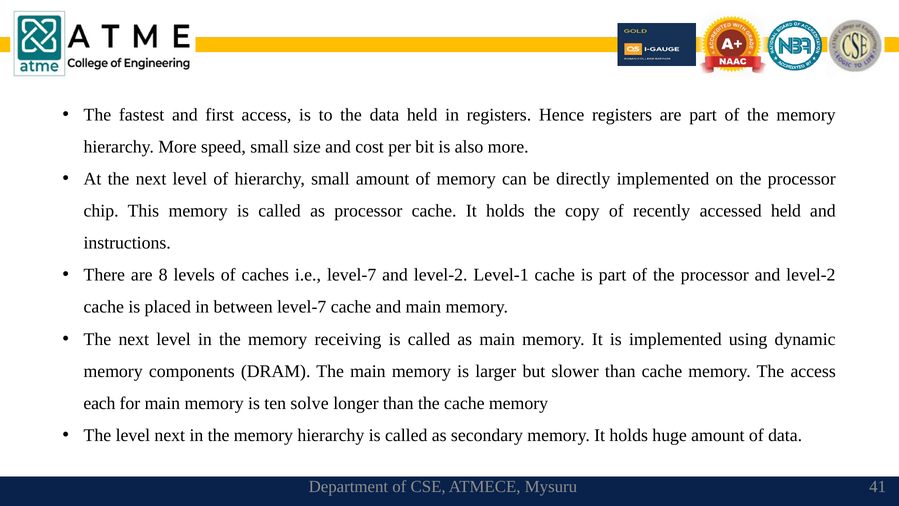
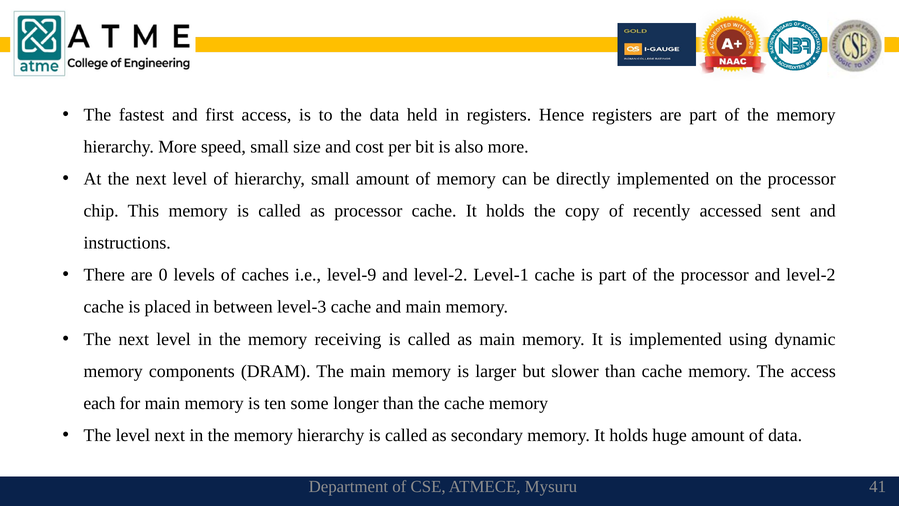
accessed held: held -> sent (786, 211)
8: 8 -> 0 (163, 275)
i.e level-7: level-7 -> level-9 (352, 275)
between level-7: level-7 -> level-3 (302, 307)
solve: solve -> some (310, 403)
